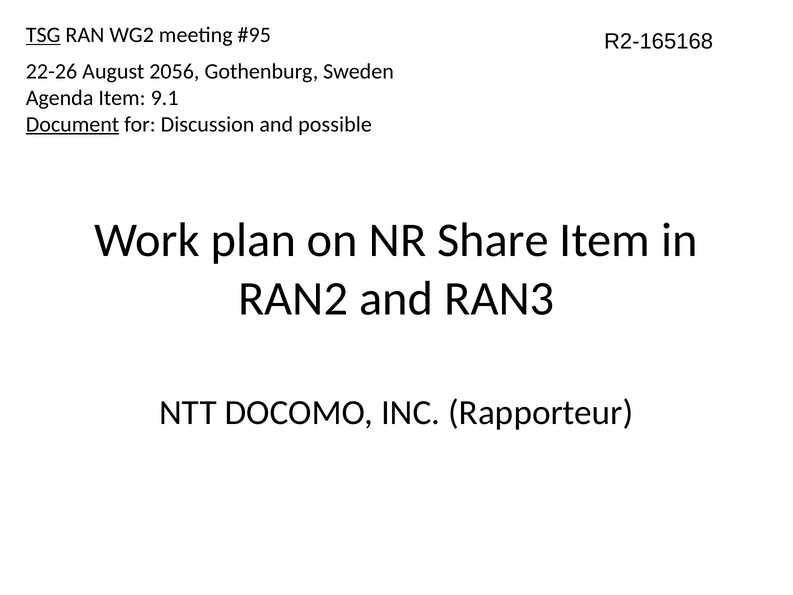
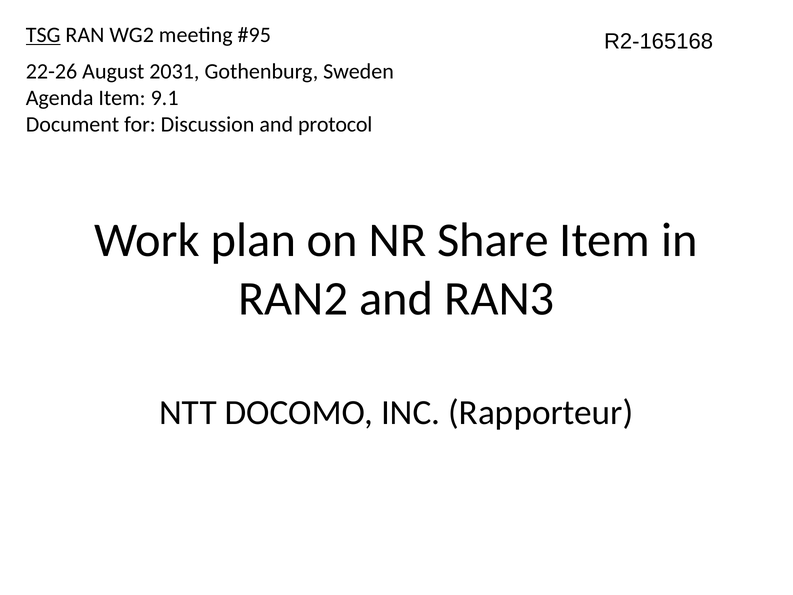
2056: 2056 -> 2031 (174, 71)
Document underline: present -> none (73, 124)
possible: possible -> protocol (335, 124)
